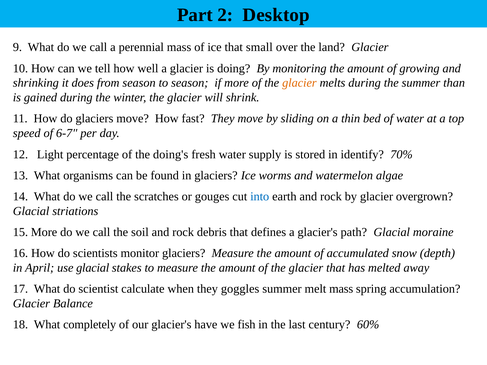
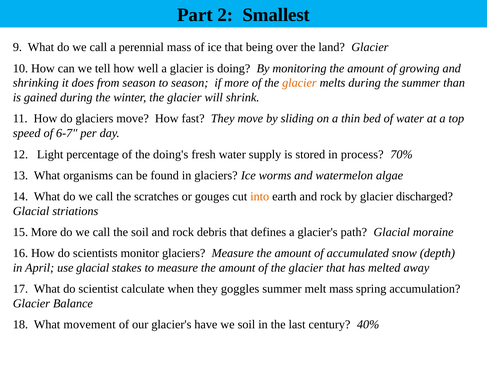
Desktop: Desktop -> Smallest (276, 15)
small: small -> being (259, 47)
identify: identify -> process (362, 154)
into colour: blue -> orange (260, 197)
overgrown: overgrown -> discharged (425, 197)
completely: completely -> movement (90, 325)
we fish: fish -> soil (246, 325)
60%: 60% -> 40% (368, 325)
